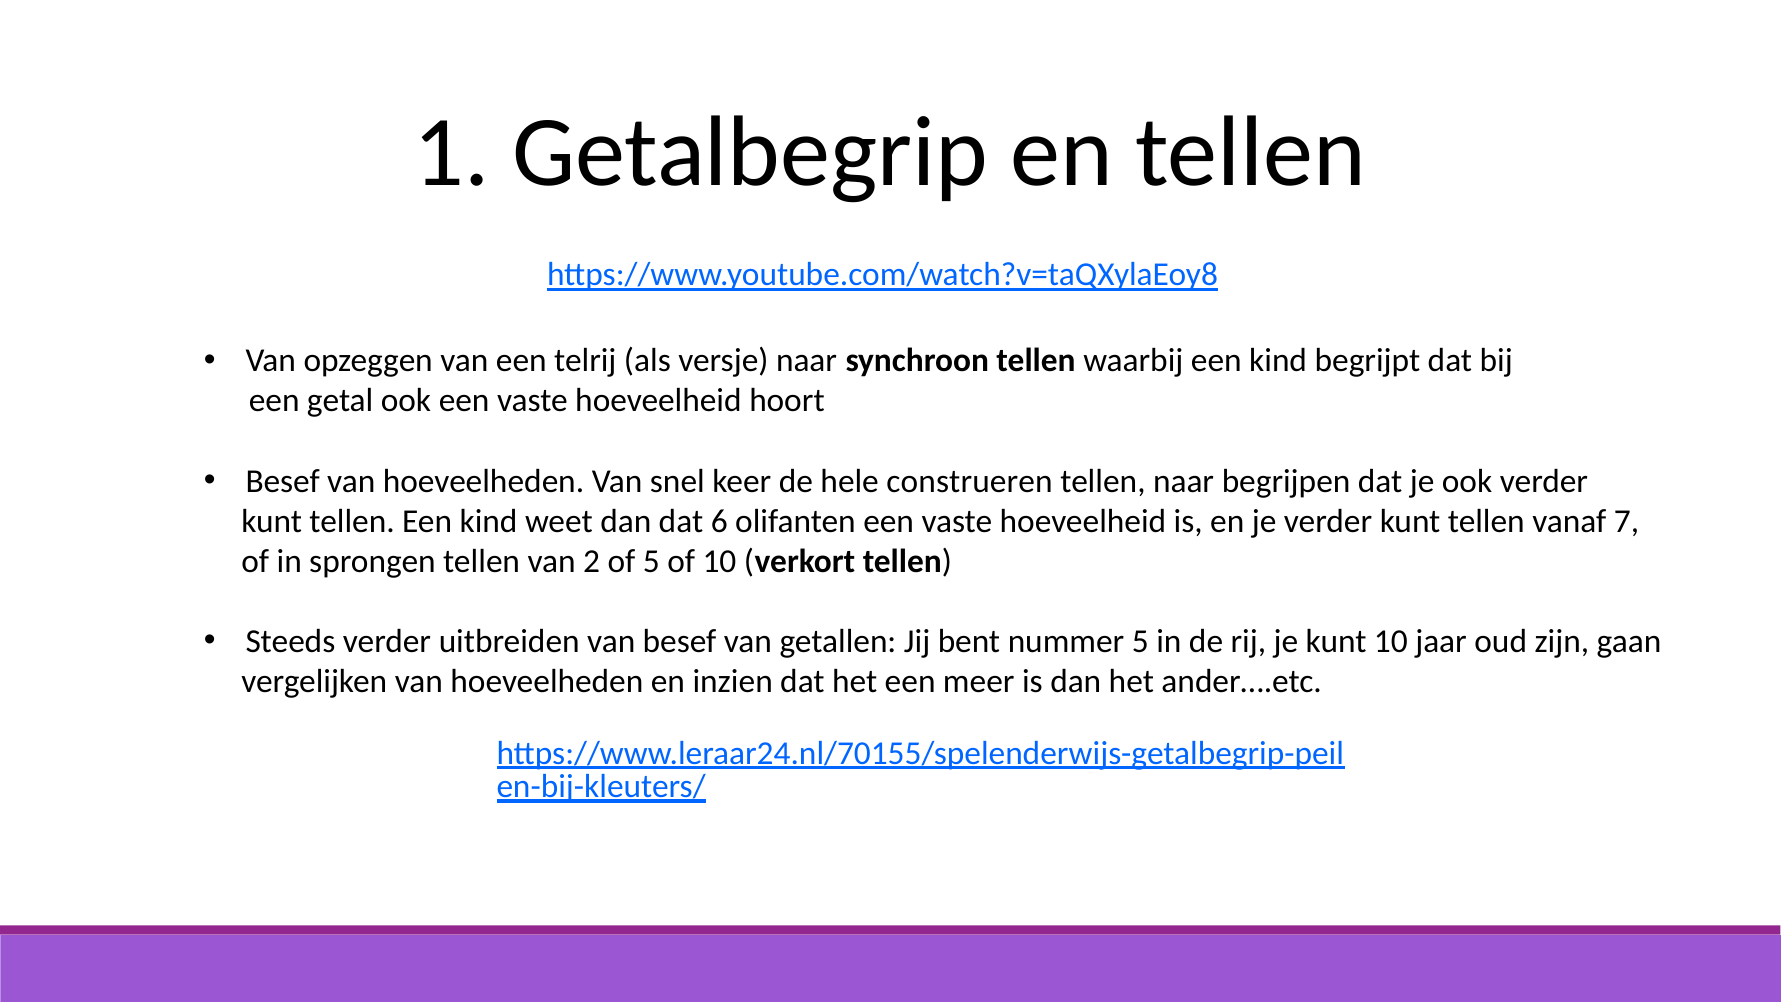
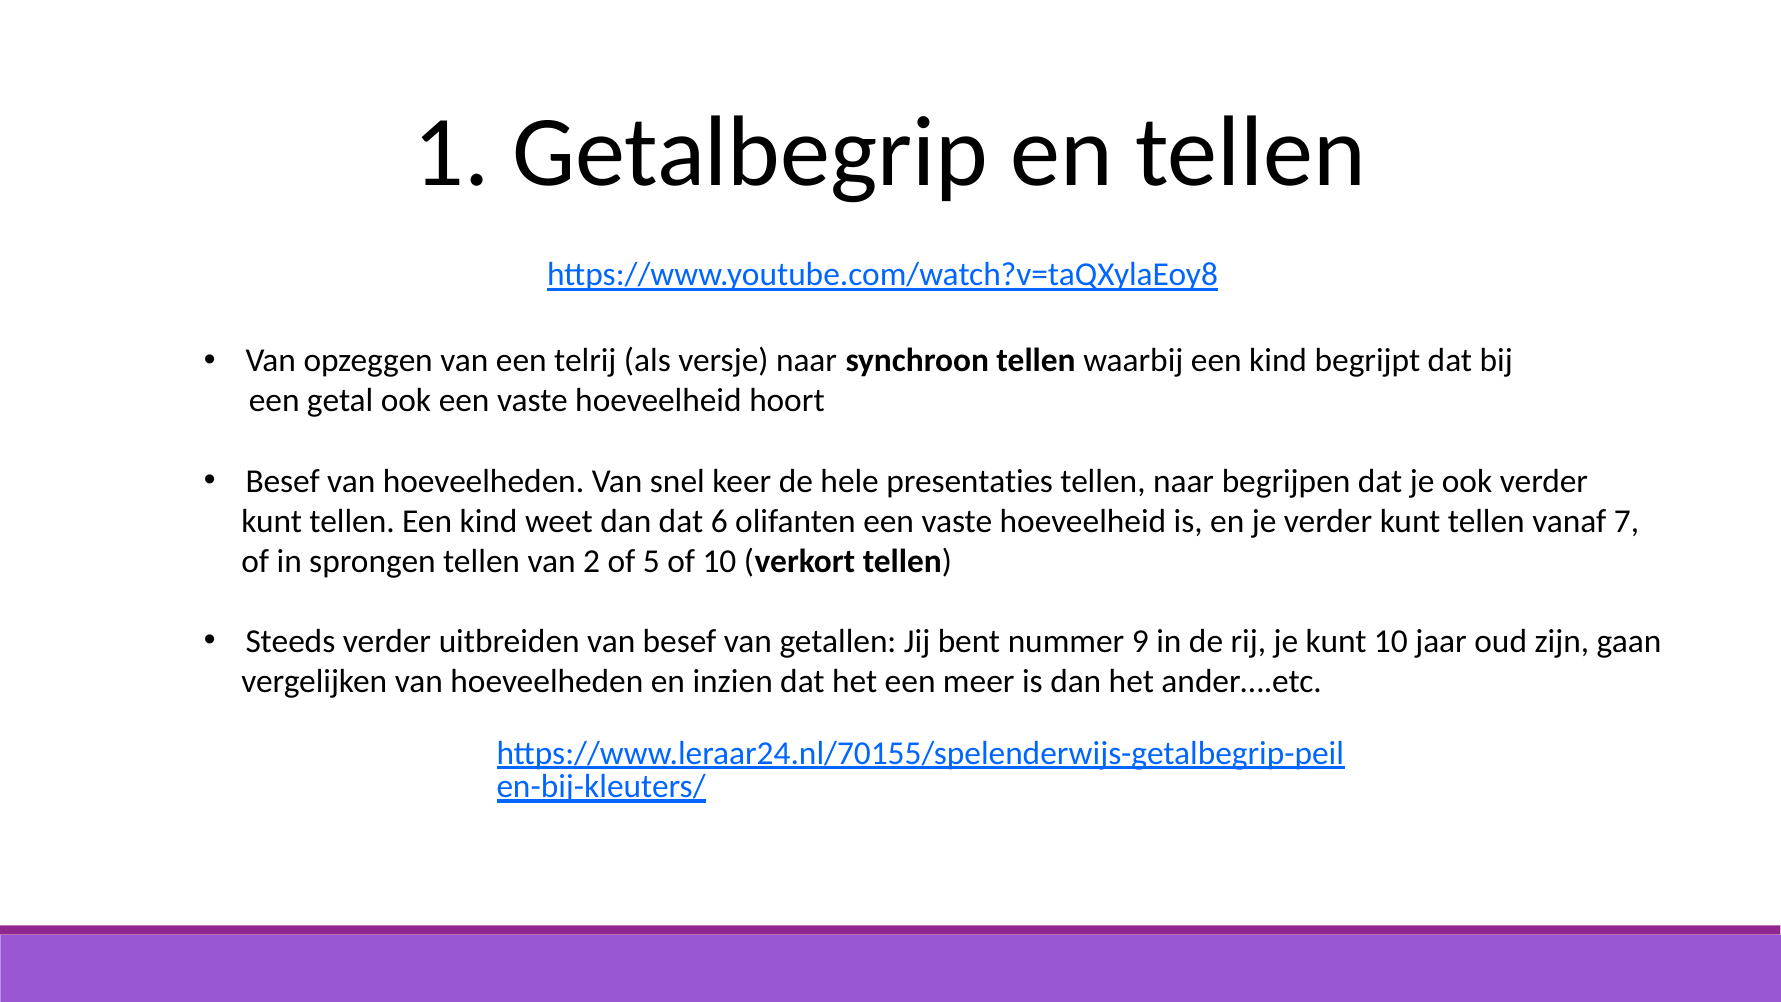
construeren: construeren -> presentaties (970, 481)
nummer 5: 5 -> 9 (1140, 641)
